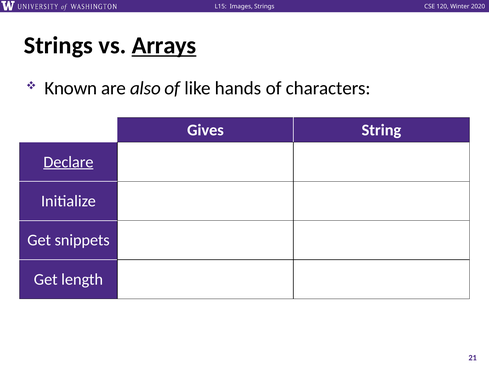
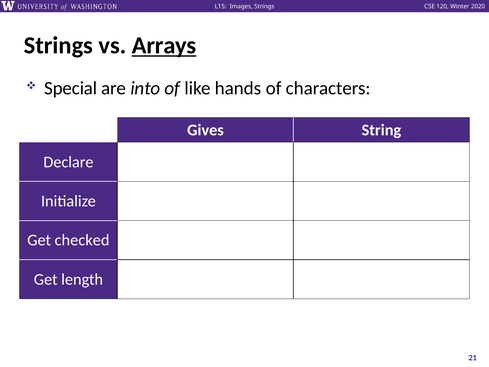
Known: Known -> Special (71, 88)
also: also -> into (145, 88)
Declare underline: present -> none (68, 162)
snippets: snippets -> checked (82, 240)
